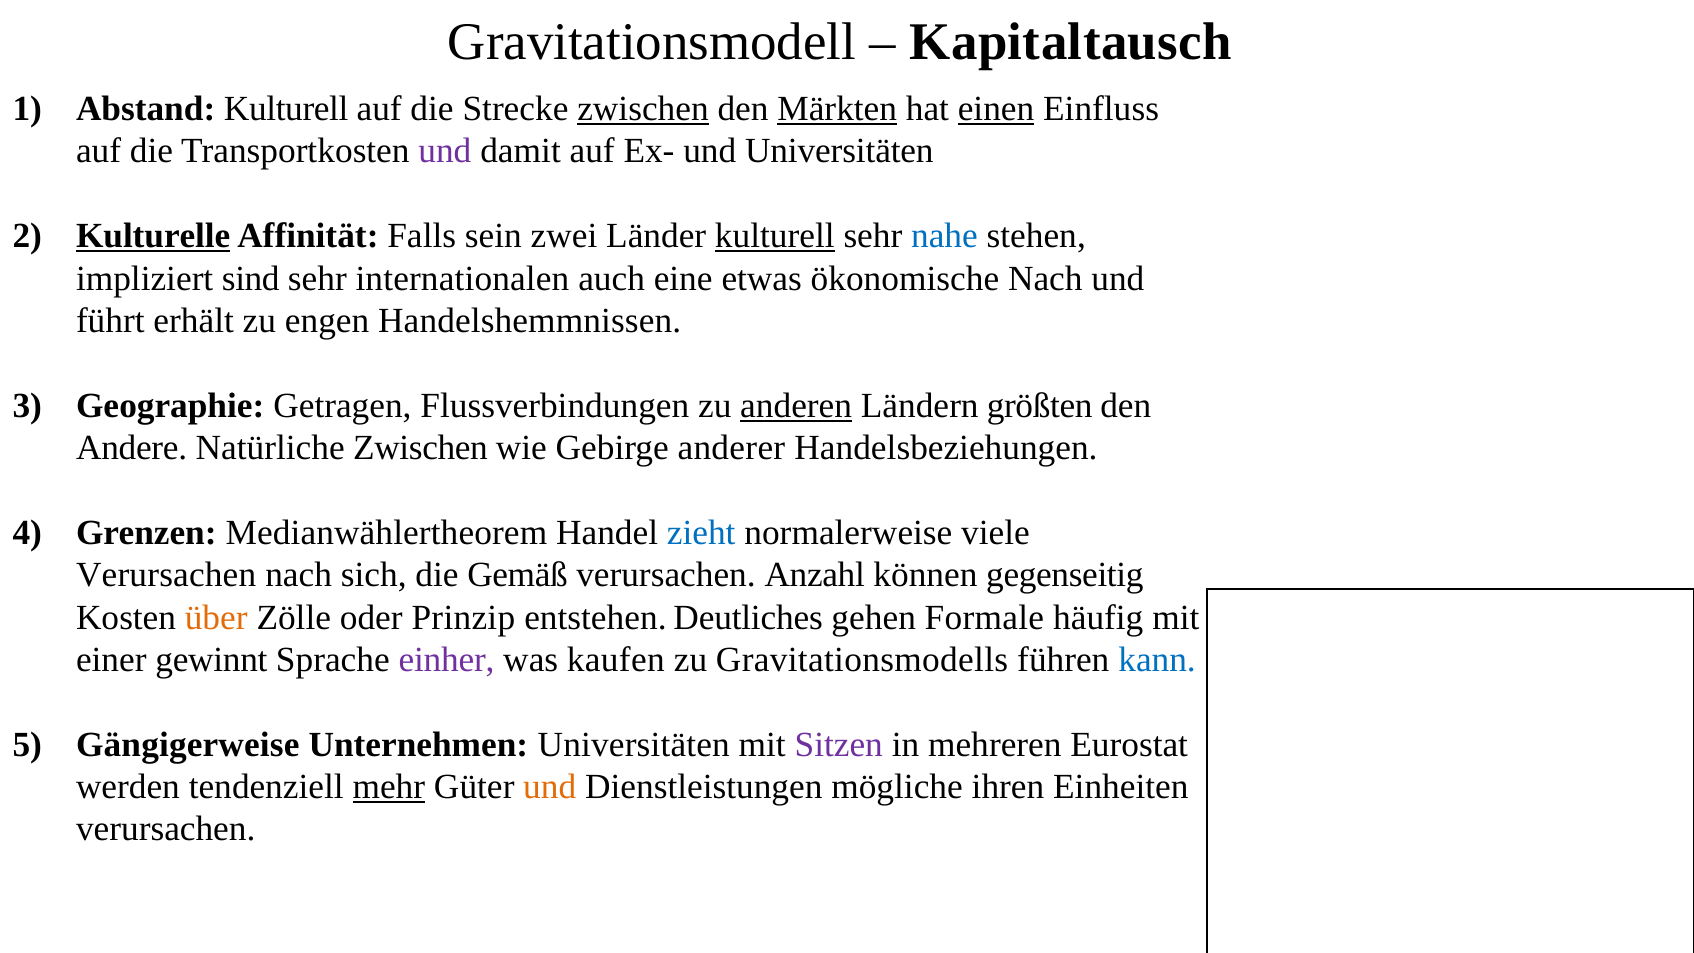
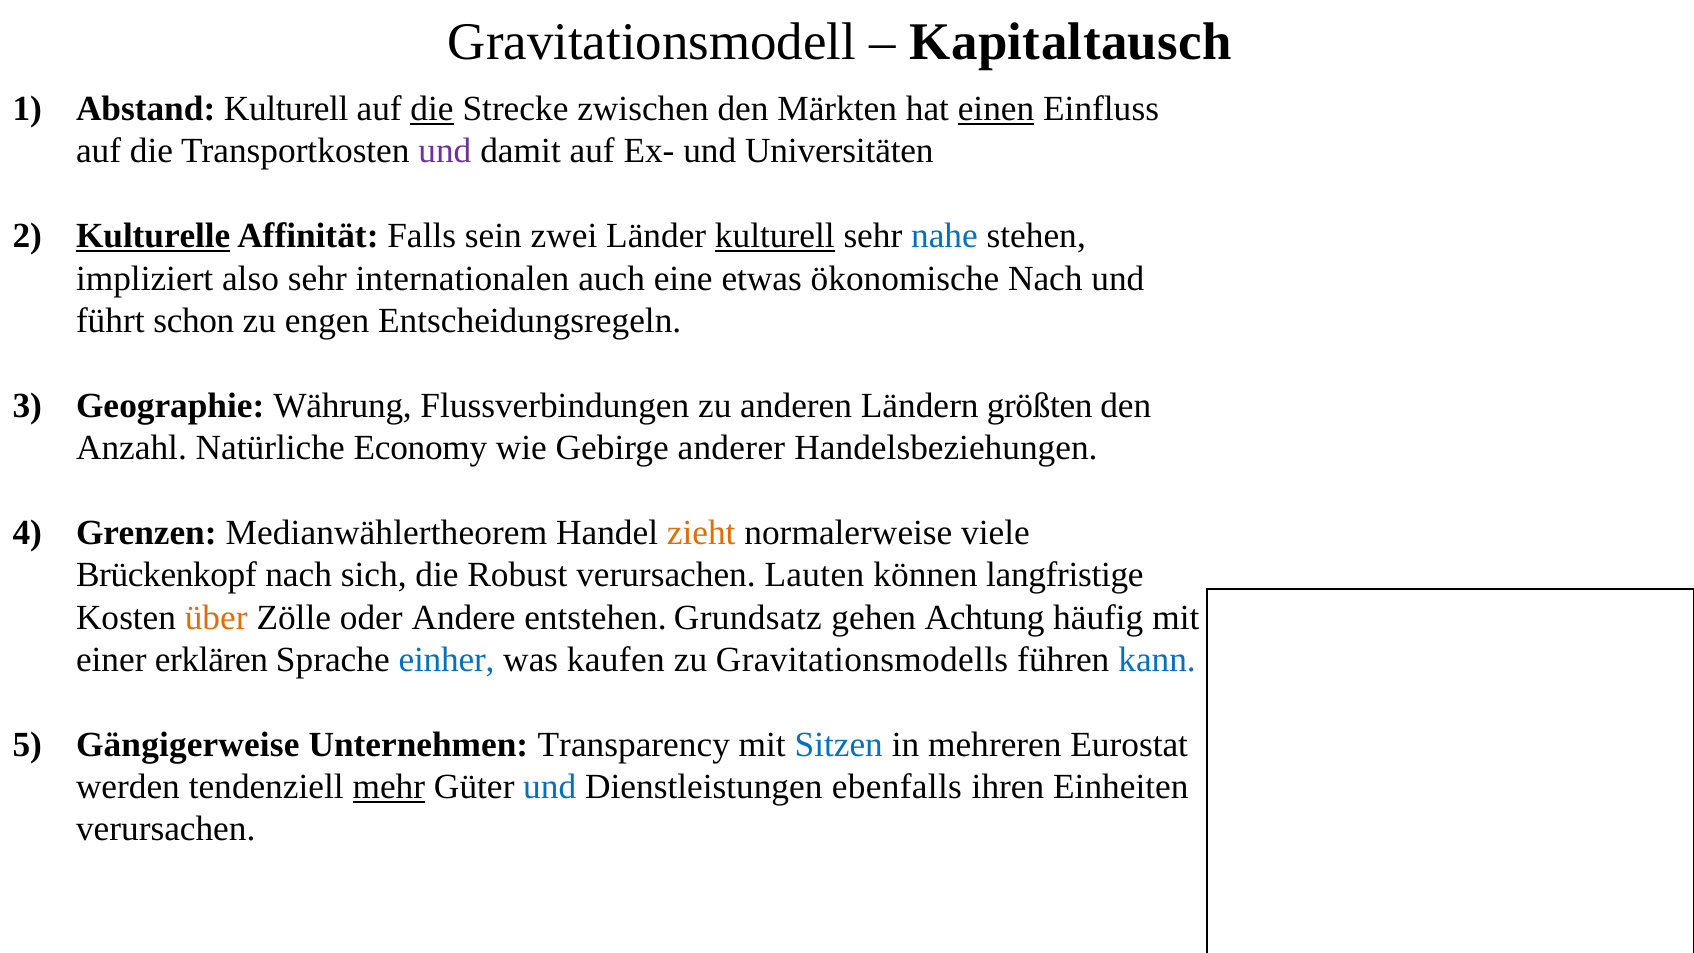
die underline: none -> present (432, 109)
zwischen underline: present -> none (643, 109)
Märkten underline: present -> none (837, 109)
sind: sind -> also (251, 278)
erhält: erhält -> schon (194, 321)
Handelshemmnissen: Handelshemmnissen -> Entscheidungsregeln (530, 321)
Getragen: Getragen -> Währung (343, 405)
anderen underline: present -> none (796, 405)
Andere: Andere -> Anzahl (131, 448)
Natürliche Zwischen: Zwischen -> Economy (420, 448)
zieht colour: blue -> orange (701, 533)
Verursachen: Verursachen -> Brückenkopf (166, 575)
Gemäß: Gemäß -> Robust (517, 575)
Anzahl: Anzahl -> Lauten (814, 575)
gegenseitig: gegenseitig -> langfristige (1065, 575)
Prinzip: Prinzip -> Andere (464, 617)
Deutliches: Deutliches -> Grundsatz (748, 617)
Formale: Formale -> Achtung (985, 617)
gewinnt: gewinnt -> erklären (211, 660)
einher colour: purple -> blue (447, 660)
Unternehmen Universitäten: Universitäten -> Transparency (634, 744)
Sitzen colour: purple -> blue (839, 744)
und colour: orange -> blue (550, 787)
mögliche: mögliche -> ebenfalls (897, 787)
